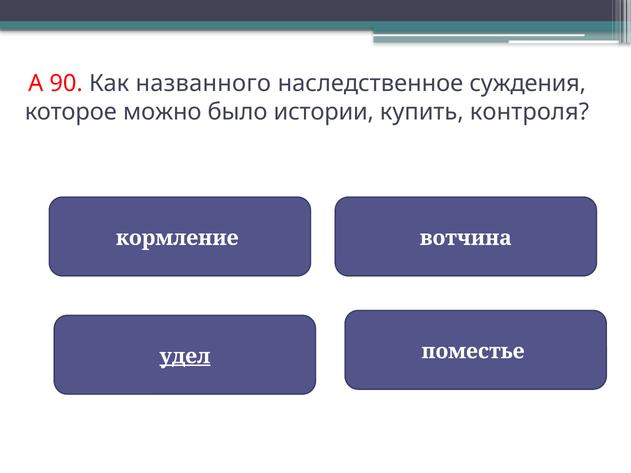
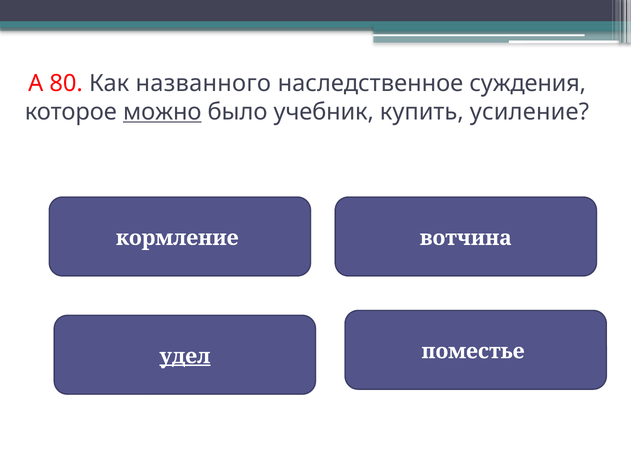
90: 90 -> 80 (66, 83)
можно underline: none -> present (162, 112)
истории: истории -> учебник (324, 112)
контроля: контроля -> усиление (529, 112)
